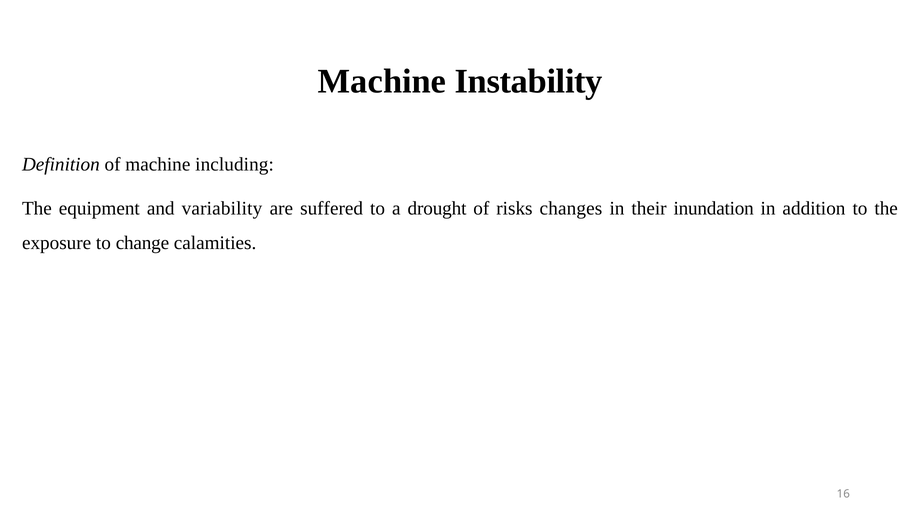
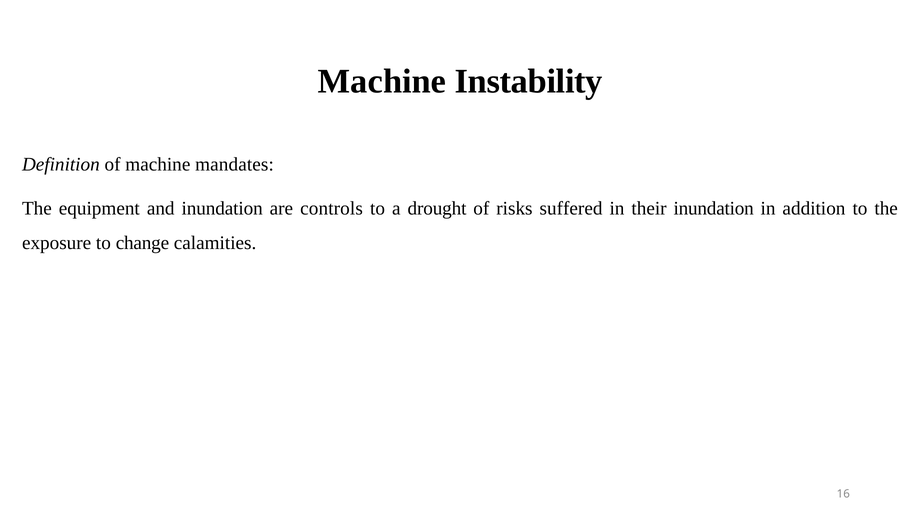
including: including -> mandates (235, 164)
and variability: variability -> inundation (222, 208)
suffered: suffered -> controls (332, 208)
changes: changes -> suffered (571, 208)
